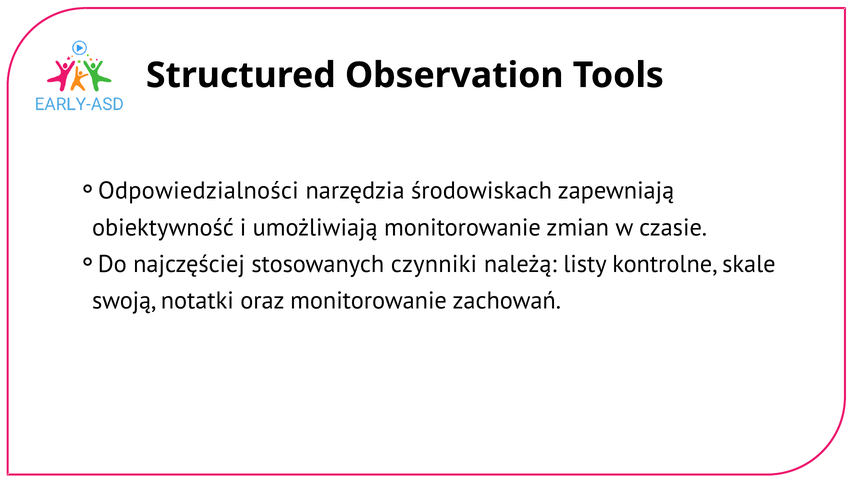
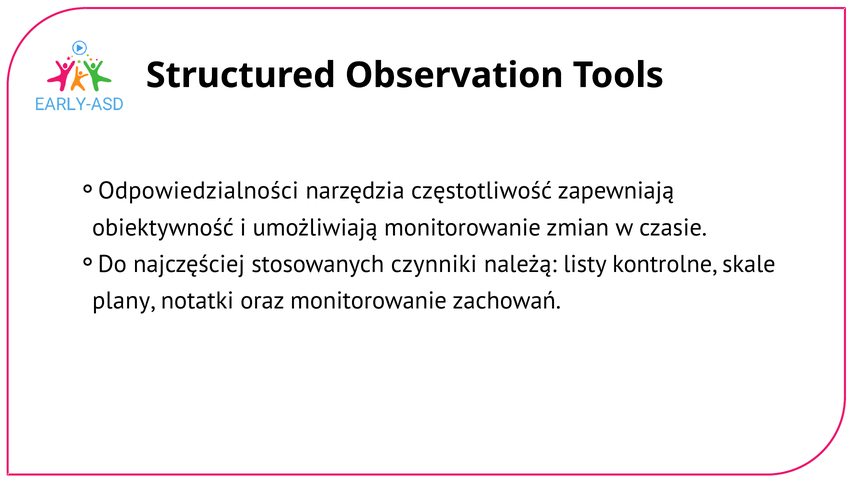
środowiskach: środowiskach -> częstotliwość (482, 191)
swoją: swoją -> plany (124, 301)
